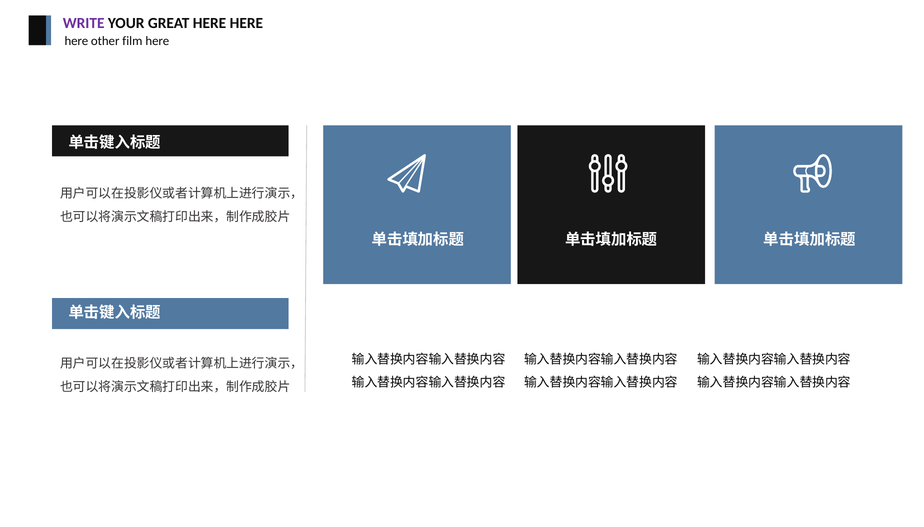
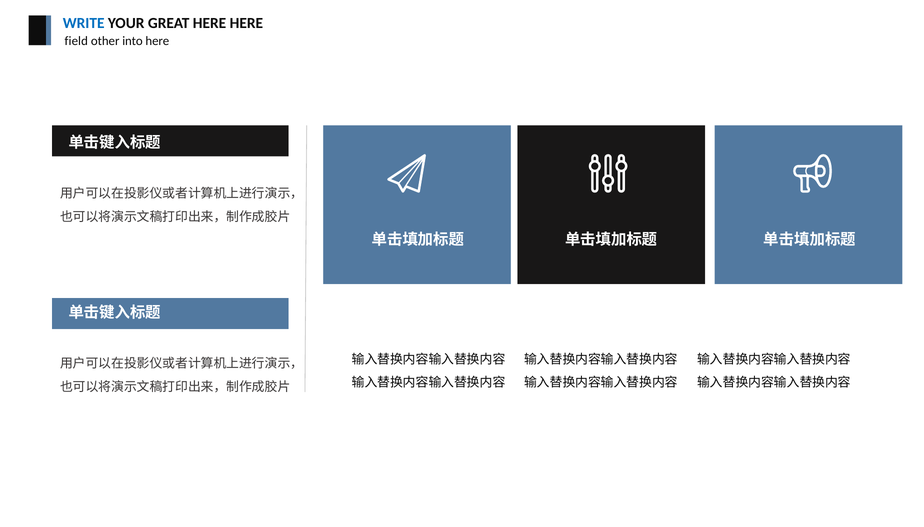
WRITE colour: purple -> blue (84, 23)
here: here -> field (76, 41)
film: film -> into (132, 41)
